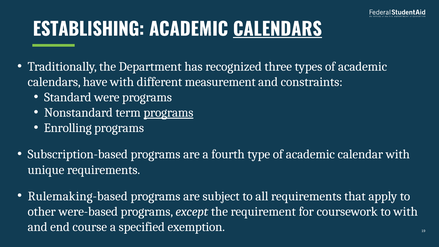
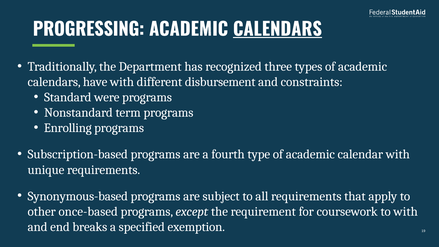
ESTABLISHING: ESTABLISHING -> PROGRESSING (89, 30)
measurement: measurement -> disbursement (220, 82)
programs underline: present -> none (168, 113)
Rulemaking-based: Rulemaking-based -> Synonymous-based (78, 196)
were-based: were-based -> once-based (88, 211)
course: course -> breaks (90, 227)
